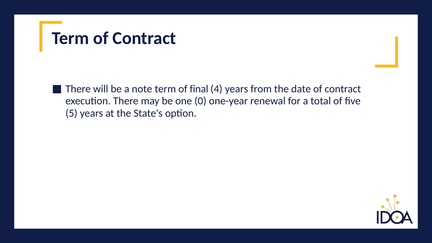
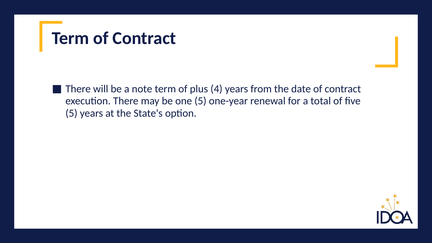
final: final -> plus (199, 89)
one 0: 0 -> 5 (200, 101)
